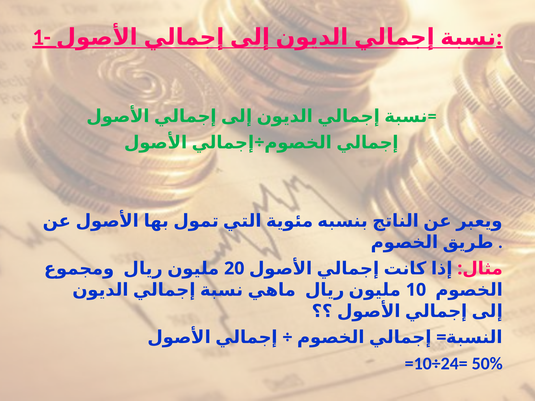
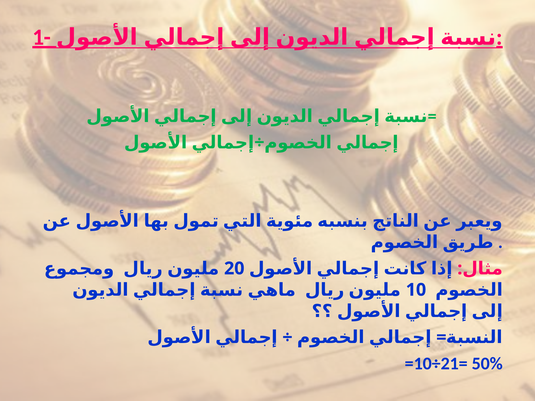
=10÷24=: =10÷24= -> =10÷21= (436, 364)
